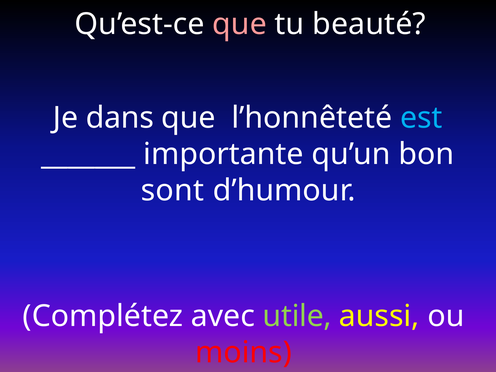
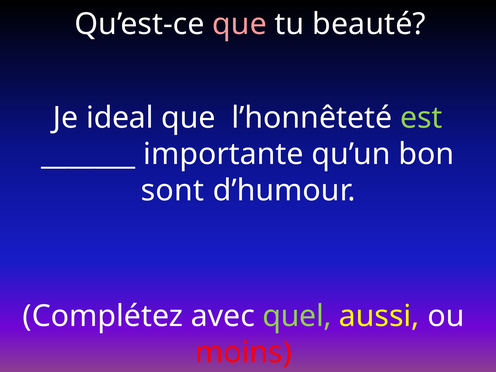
dans: dans -> ideal (120, 118)
est colour: light blue -> light green (421, 118)
utile: utile -> quel (297, 316)
